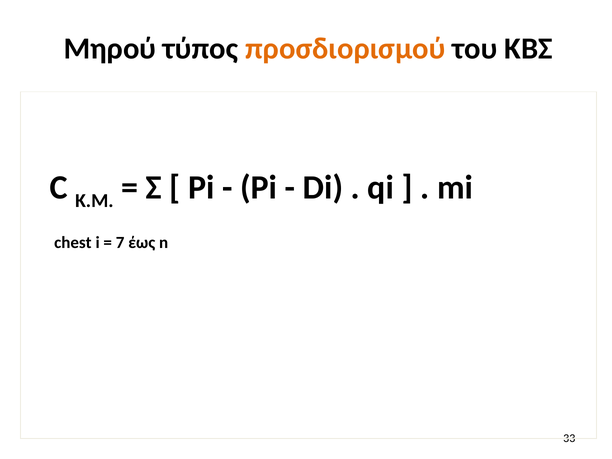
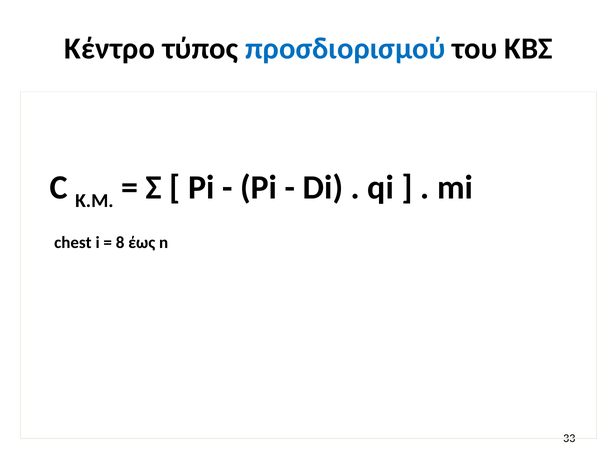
Μηρού: Μηρού -> Κέντρο (110, 48)
προσδιορισμού colour: orange -> blue (345, 48)
7: 7 -> 8 (120, 242)
